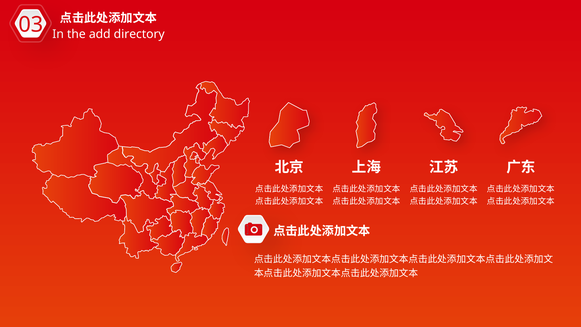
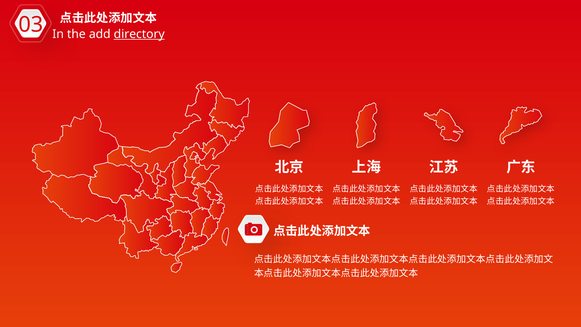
directory underline: none -> present (139, 34)
